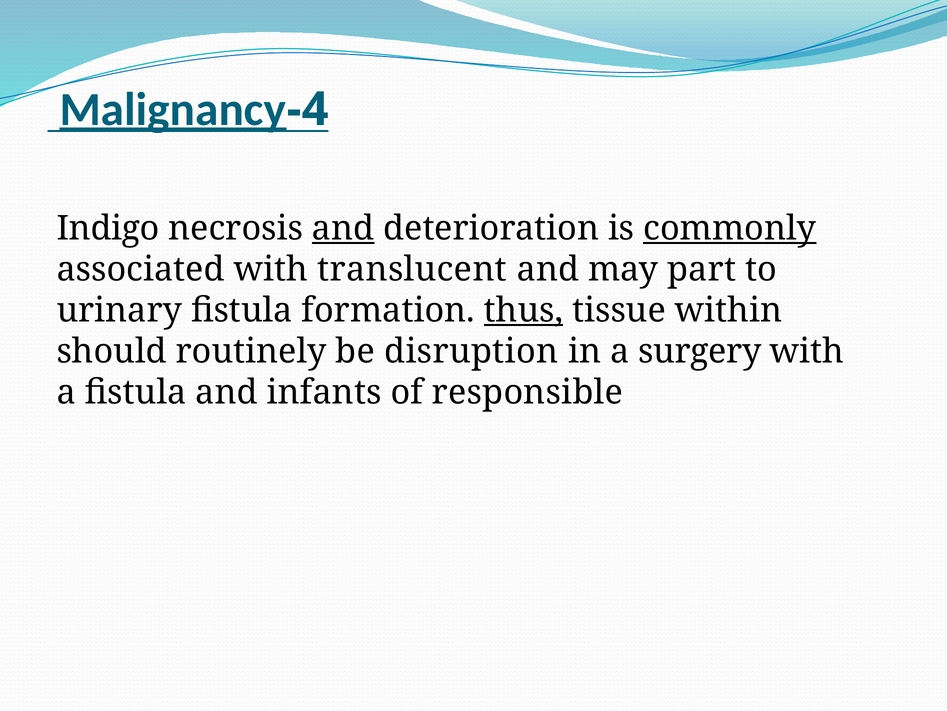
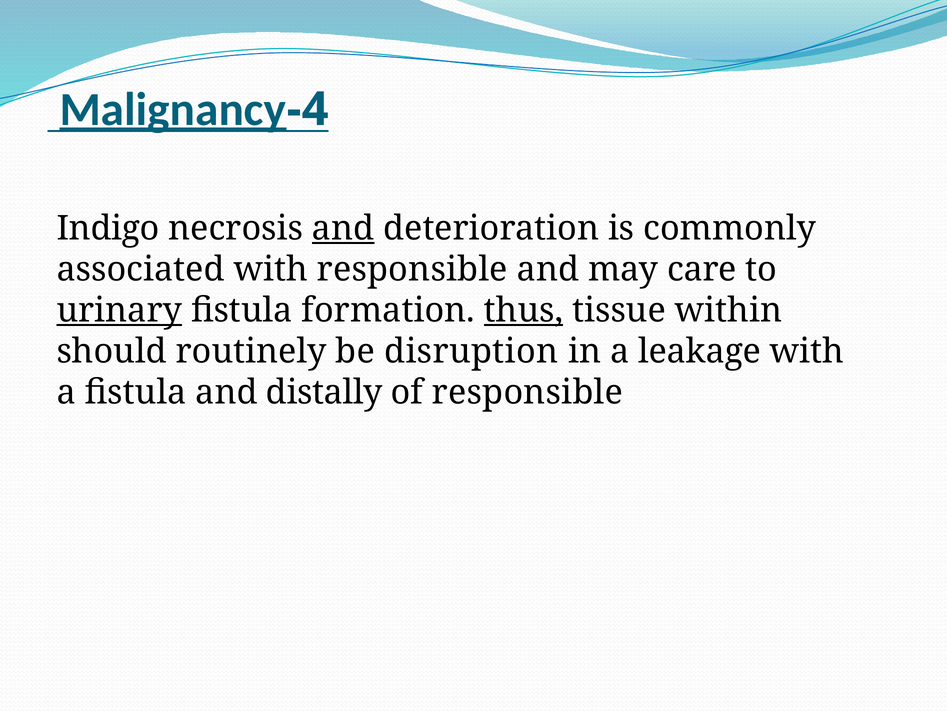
commonly underline: present -> none (730, 228)
with translucent: translucent -> responsible (412, 269)
part: part -> care (702, 269)
urinary underline: none -> present (119, 310)
surgery: surgery -> leakage (700, 351)
infants: infants -> distally (324, 392)
